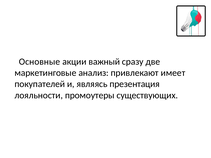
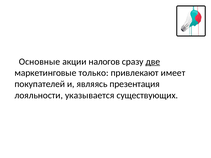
важный: важный -> налогов (104, 62)
две underline: none -> present (153, 62)
анализ: анализ -> только (94, 73)
промоутеры: промоутеры -> указывается (90, 95)
